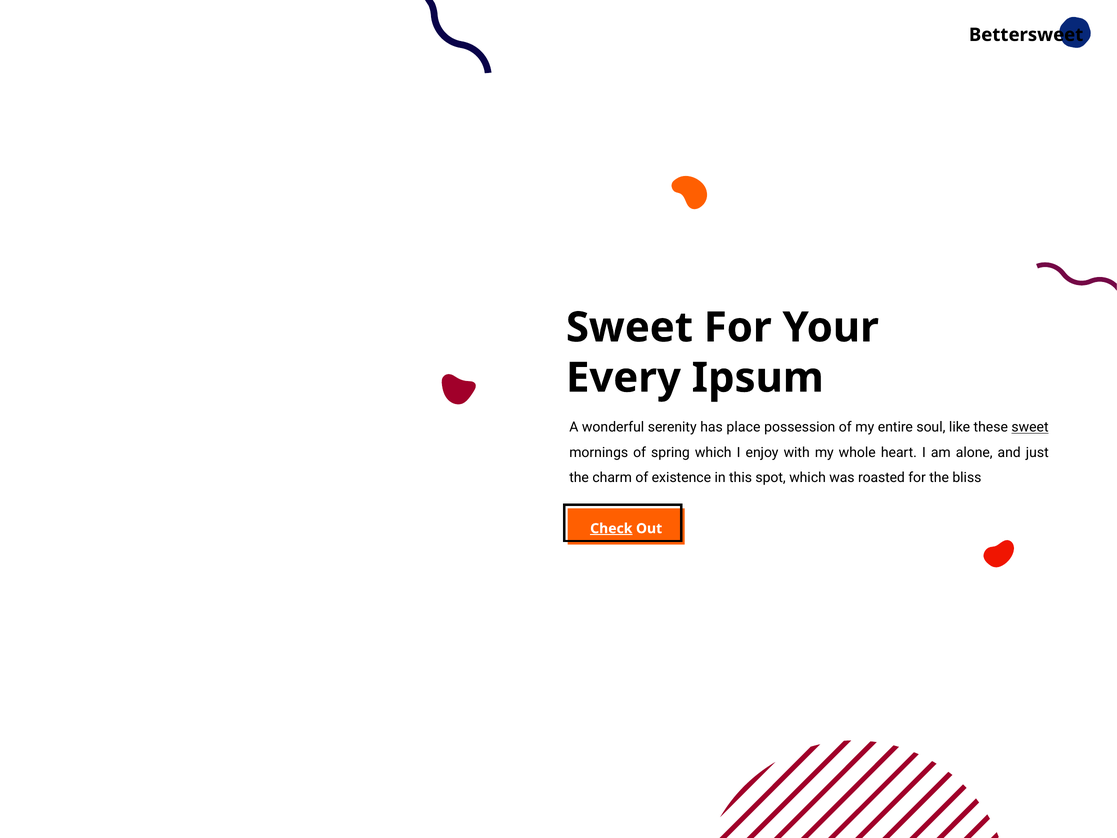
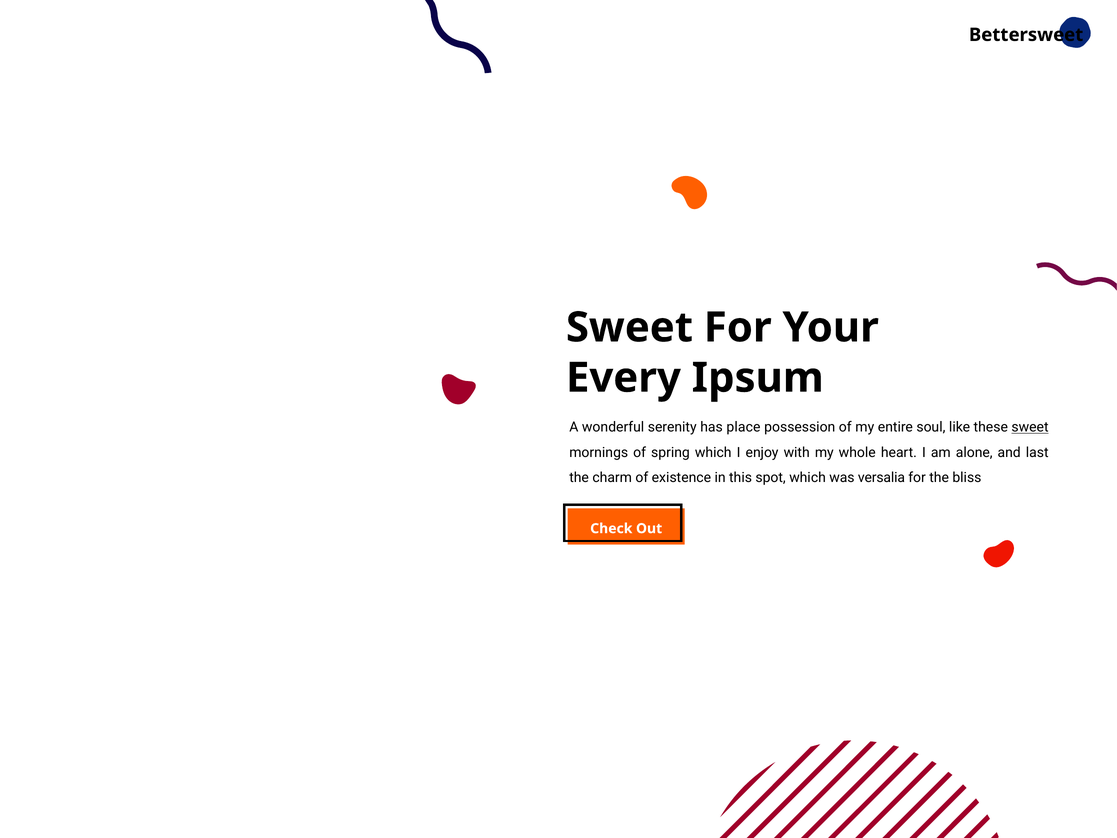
just: just -> last (1037, 452)
roasted: roasted -> versalia (881, 478)
Check underline: present -> none (611, 528)
